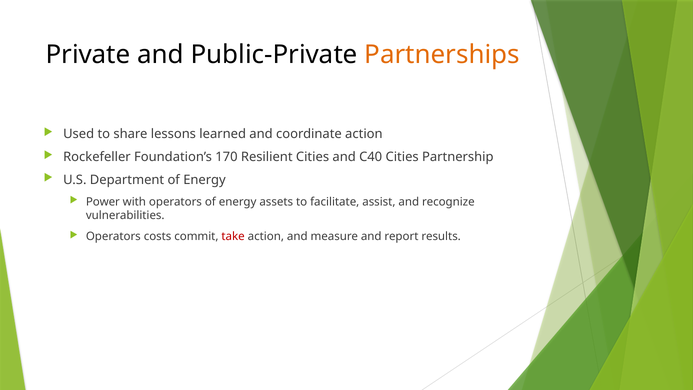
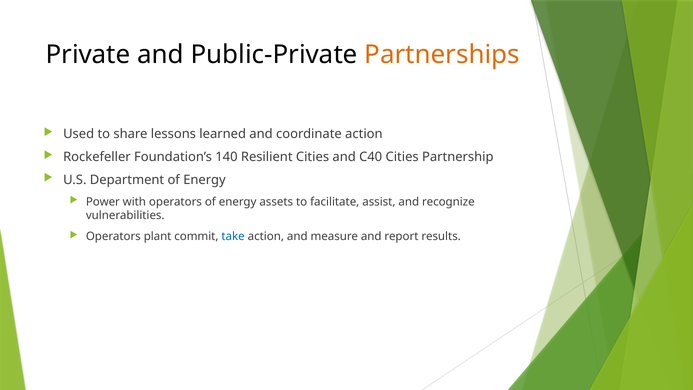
170: 170 -> 140 (226, 157)
costs: costs -> plant (158, 237)
take colour: red -> blue (233, 237)
